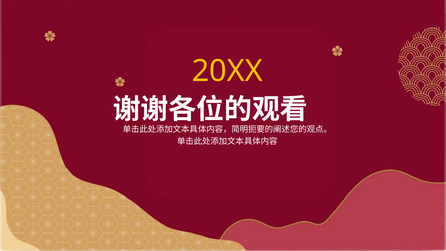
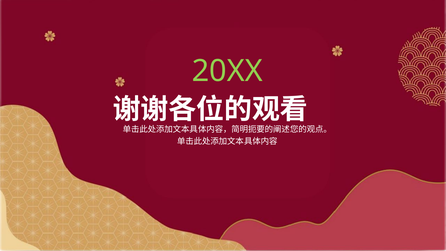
20XX colour: yellow -> light green (227, 71)
